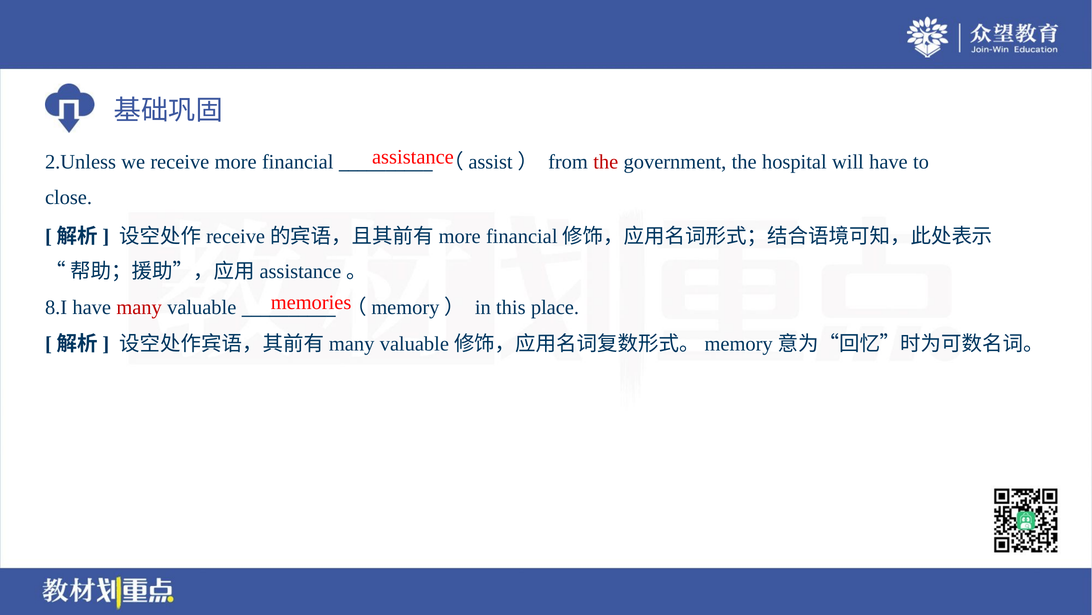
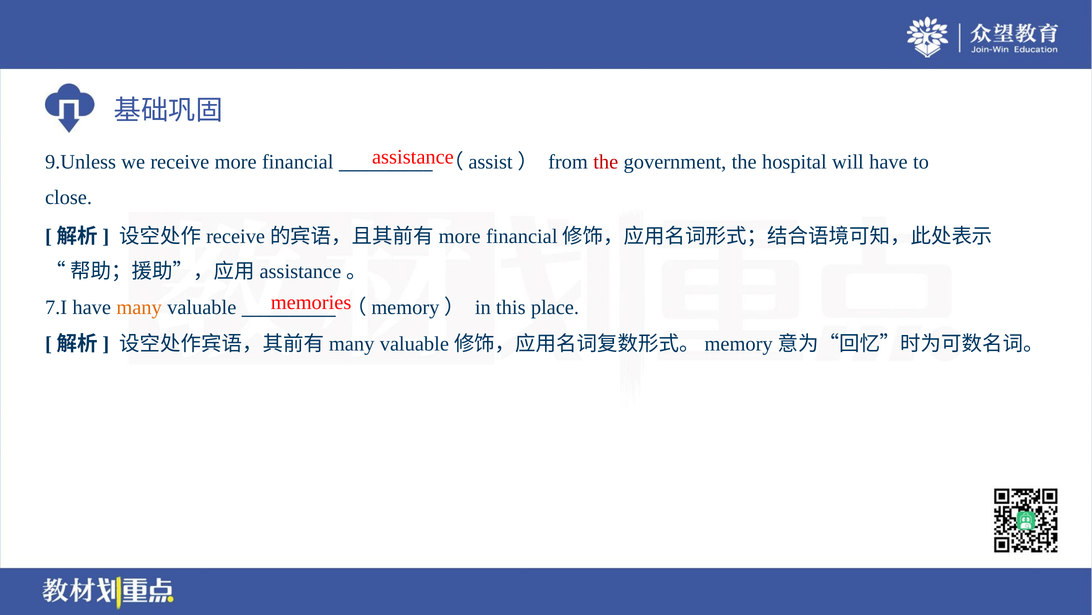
2.Unless: 2.Unless -> 9.Unless (81, 162)
8.I: 8.I -> 7.I (56, 307)
many colour: red -> orange (139, 307)
